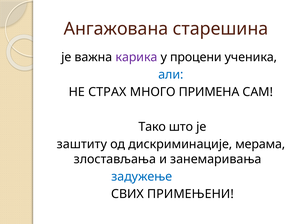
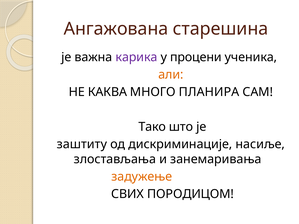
али colour: blue -> orange (171, 75)
СТРАХ: СТРАХ -> КАКВА (107, 92)
ПРИМЕНА: ПРИМЕНА -> ПЛАНИРА (209, 92)
мерама: мерама -> насиље (260, 144)
задужење colour: blue -> orange (142, 177)
ПРИМЕЊЕНИ: ПРИМЕЊЕНИ -> ПОРОДИЦОМ (191, 194)
